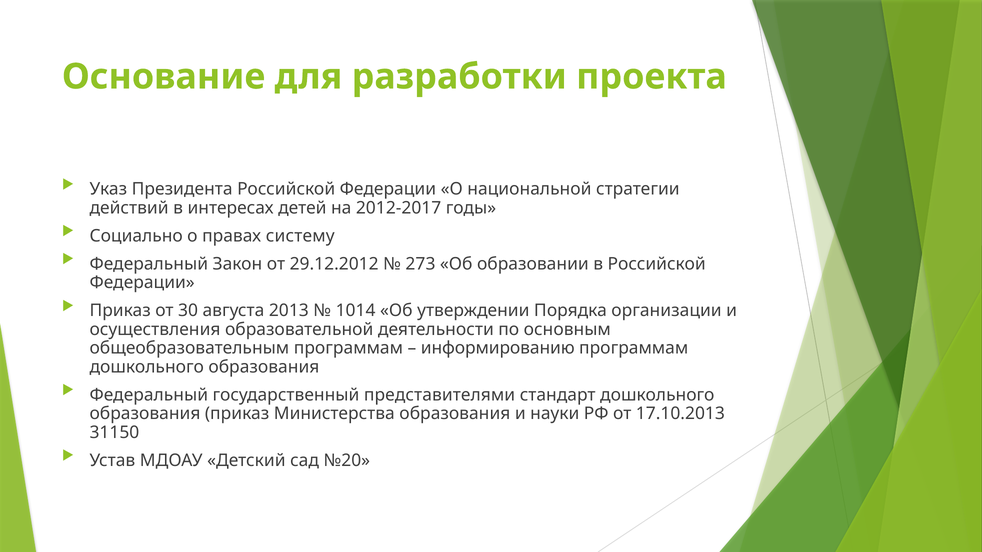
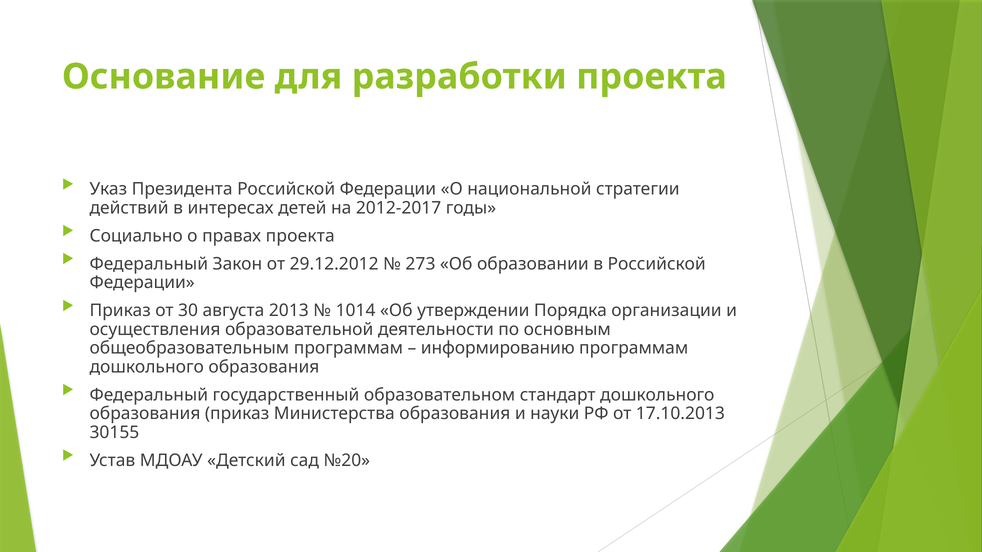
правах систему: систему -> проекта (300, 236)
представителями: представителями -> образовательном (440, 395)
31150: 31150 -> 30155 (114, 433)
